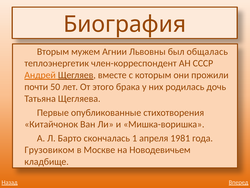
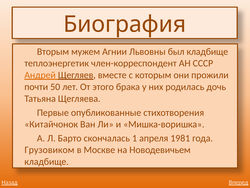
был общалась: общалась -> кладбище (207, 52)
